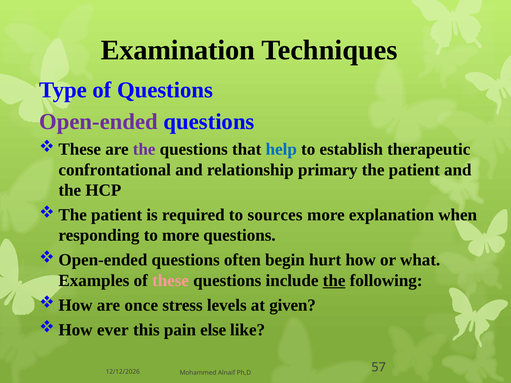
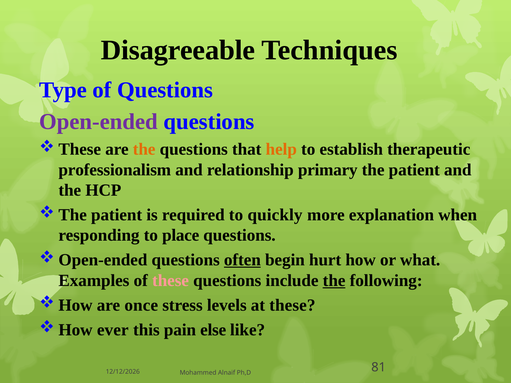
Examination: Examination -> Disagreeable (178, 50)
the colour: purple -> orange (144, 149)
help colour: blue -> orange (281, 149)
confrontational: confrontational -> professionalism (115, 170)
sources: sources -> quickly (275, 215)
to more: more -> place (181, 235)
often underline: none -> present (242, 260)
at given: given -> these (292, 305)
57: 57 -> 81 (379, 368)
